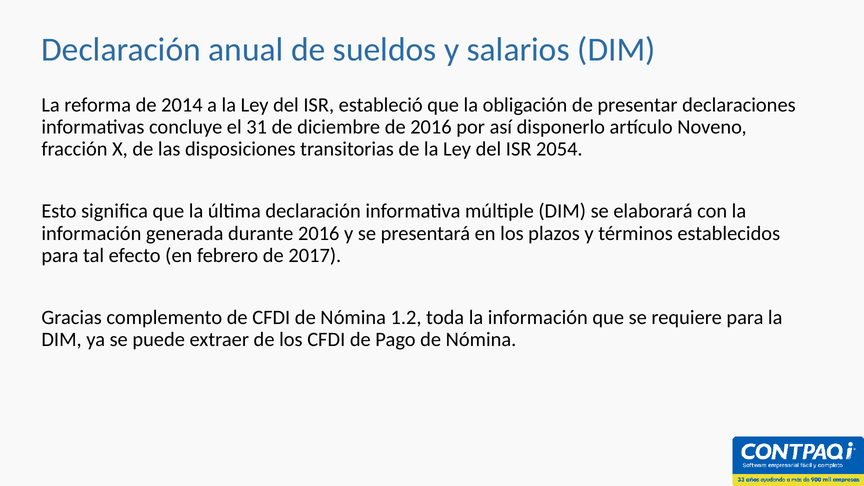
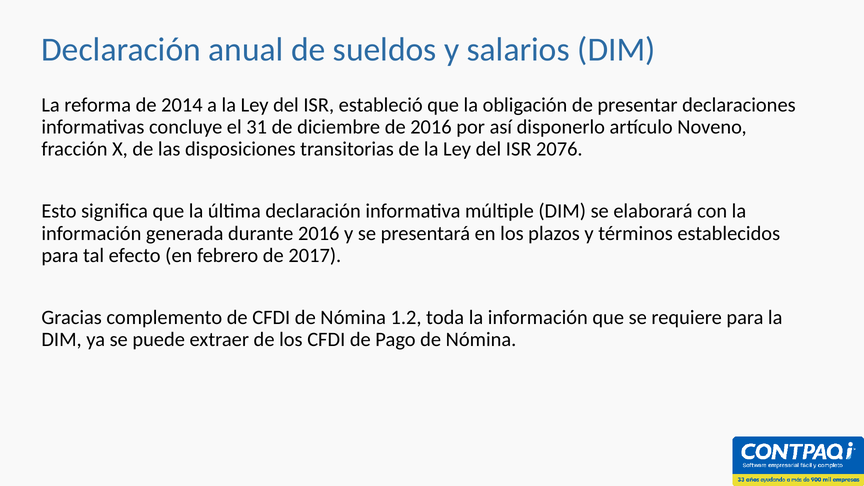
2054: 2054 -> 2076 (559, 149)
